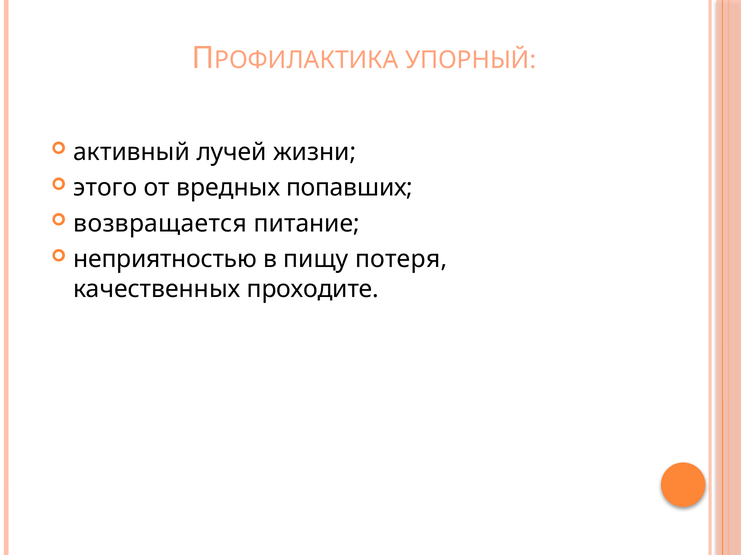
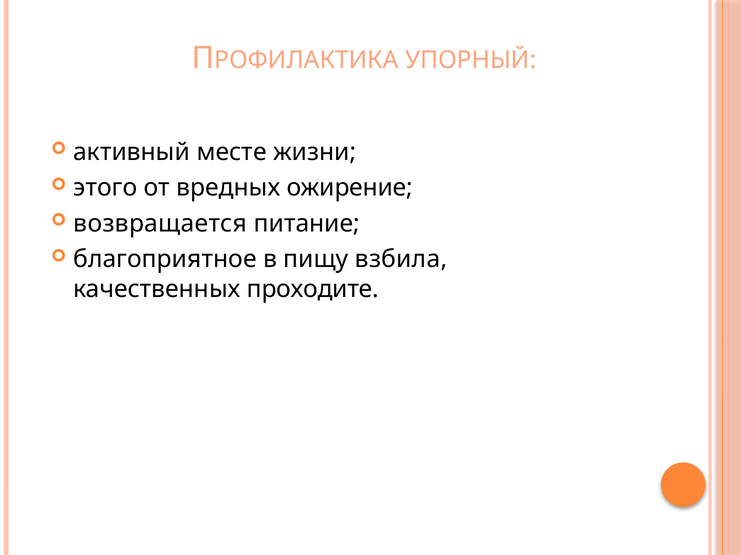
лучей: лучей -> месте (232, 152)
попавших: попавших -> ожирение (350, 188)
неприятностью: неприятностью -> благоприятное (165, 260)
потеря: потеря -> взбила (401, 260)
